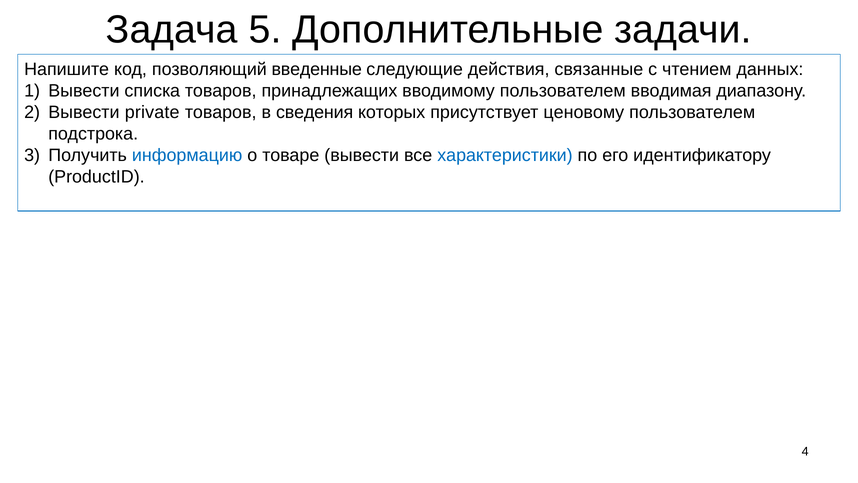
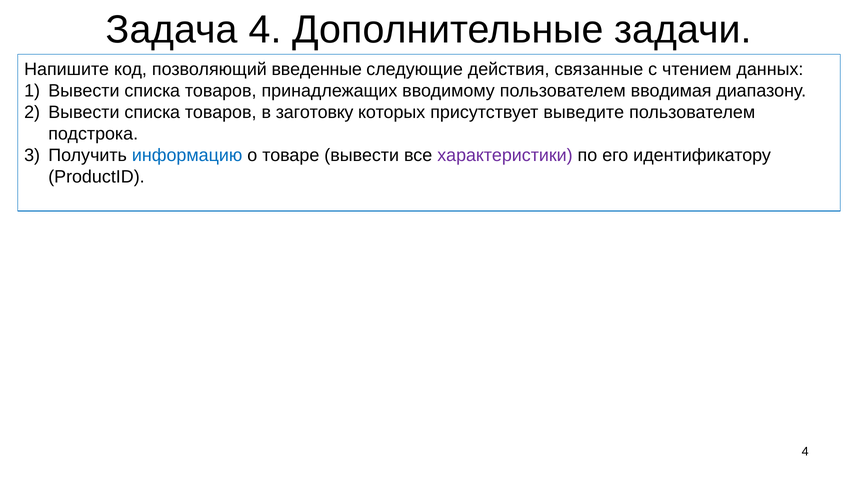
Задача 5: 5 -> 4 (265, 30)
private: private -> списка (152, 112)
сведения: сведения -> заготовку (315, 112)
ценовому: ценовому -> выведите (584, 112)
характеристики colour: blue -> purple (505, 155)
